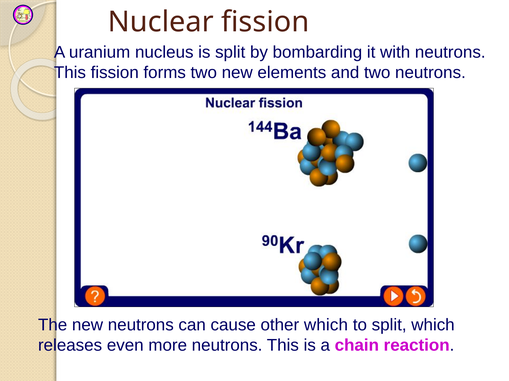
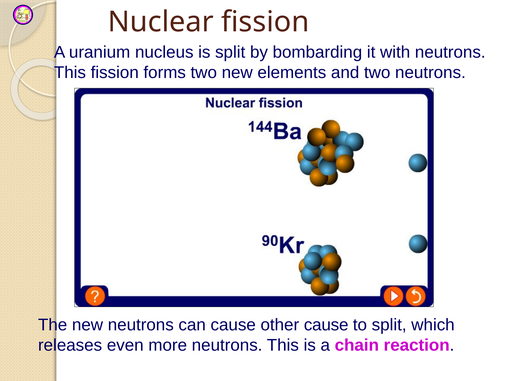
other which: which -> cause (326, 326)
